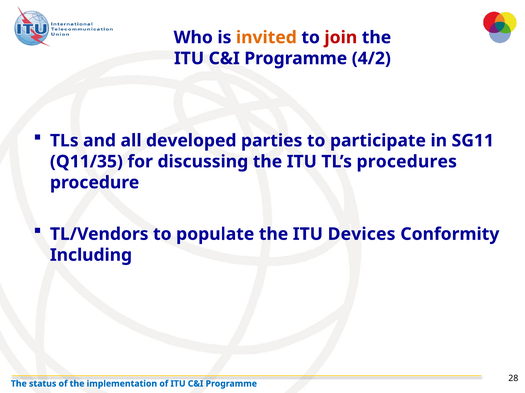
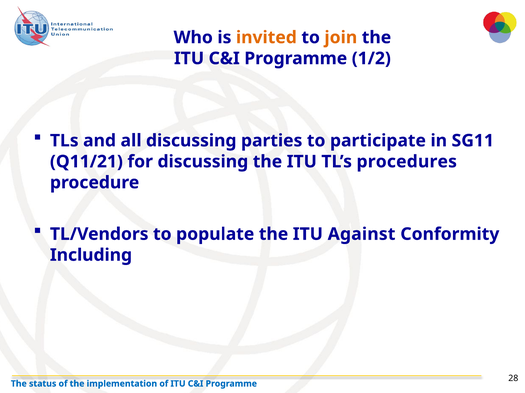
join colour: red -> orange (341, 38)
4/2: 4/2 -> 1/2 (371, 59)
all developed: developed -> discussing (191, 141)
Q11/35: Q11/35 -> Q11/21 (86, 162)
Devices: Devices -> Against (362, 235)
